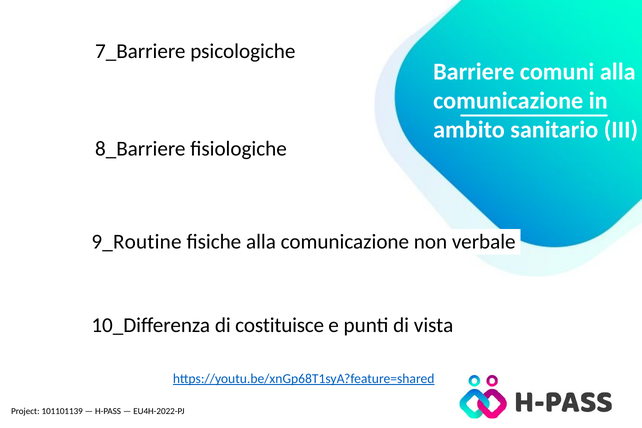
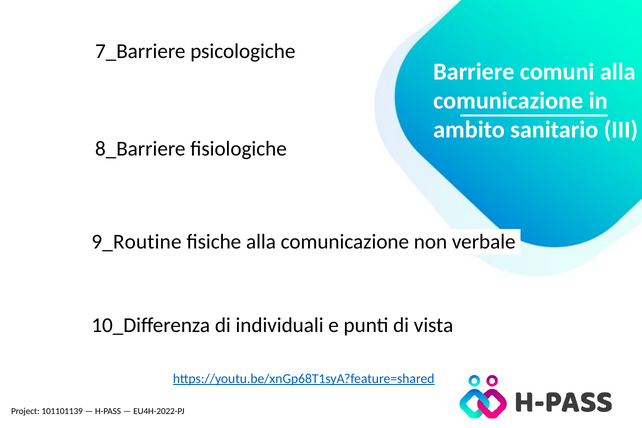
costituisce: costituisce -> individuali (280, 325)
